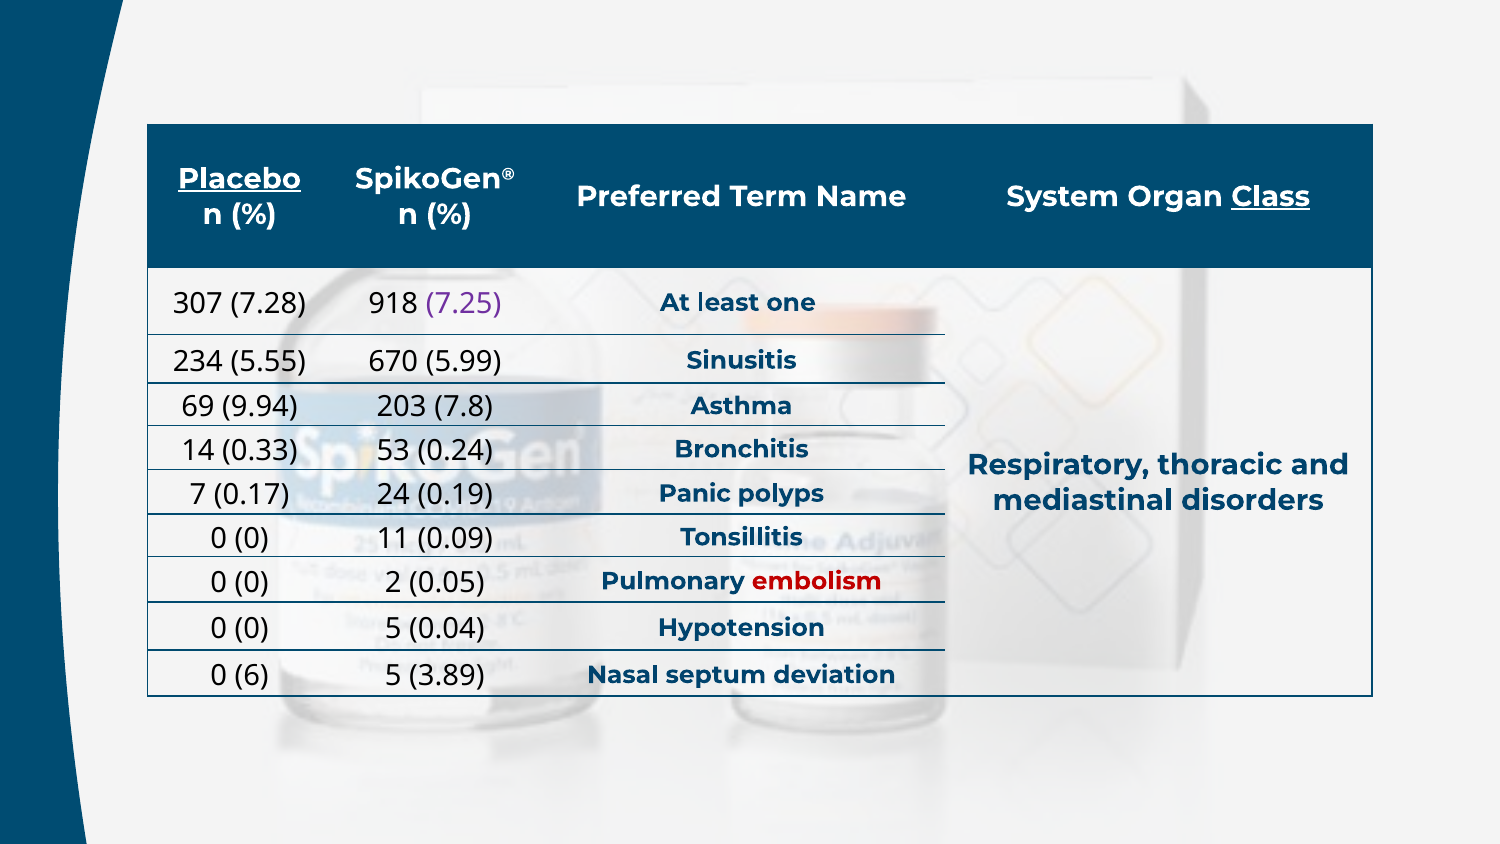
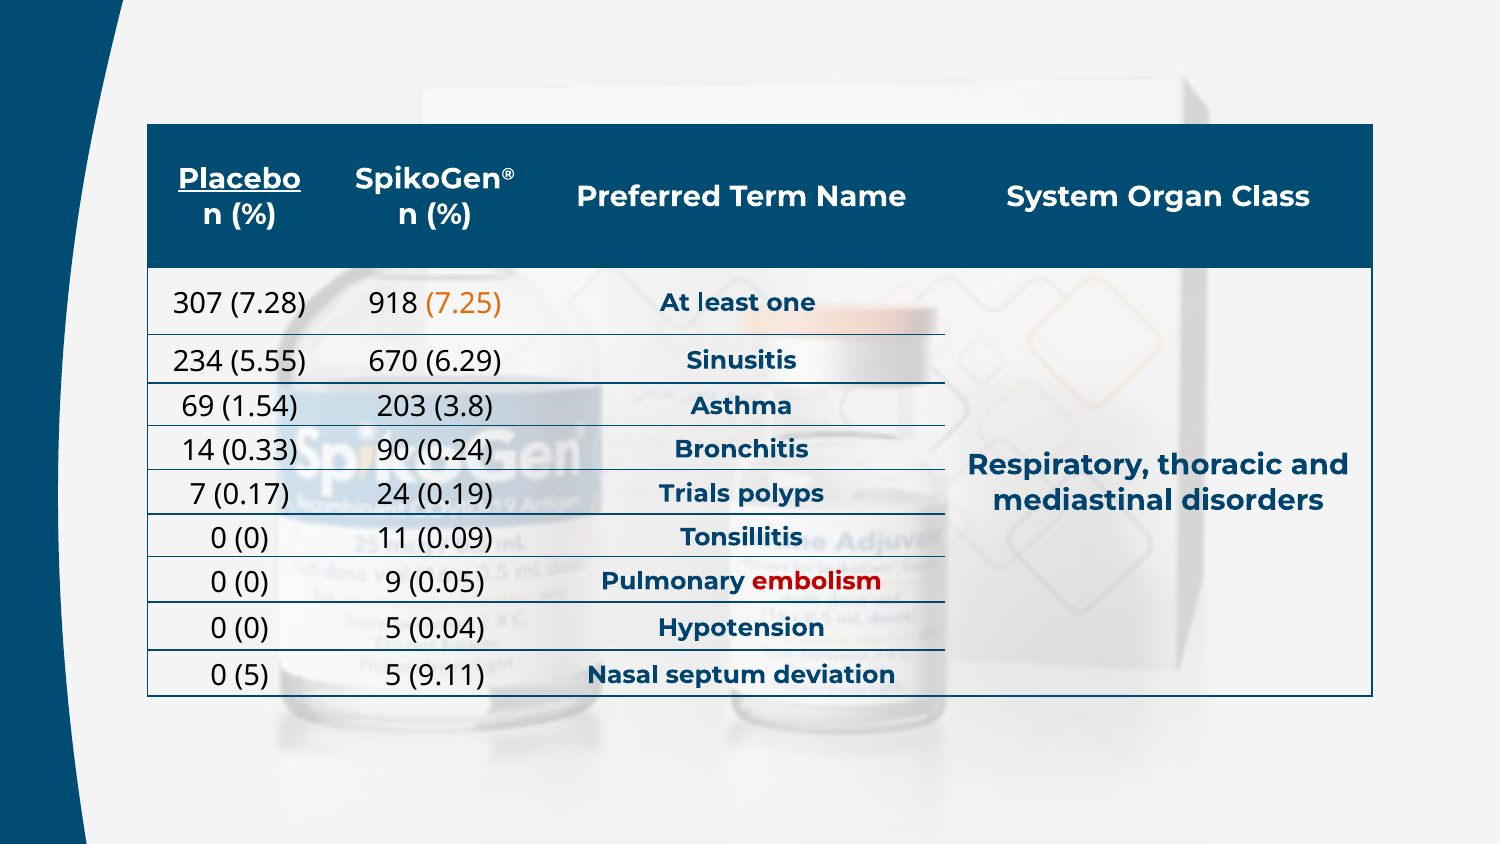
Class underline: present -> none (1271, 196)
7.25 colour: purple -> orange (464, 304)
5.99: 5.99 -> 6.29 (464, 362)
9.94: 9.94 -> 1.54 (260, 407)
7.8: 7.8 -> 3.8 (464, 407)
53: 53 -> 90 (393, 450)
Panic: Panic -> Trials (695, 493)
2: 2 -> 9 (393, 582)
6: 6 -> 5 (252, 676)
3.89: 3.89 -> 9.11 (447, 676)
